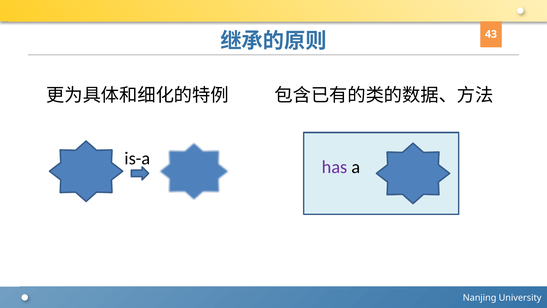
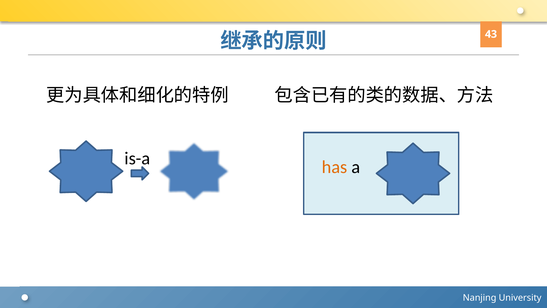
has colour: purple -> orange (335, 167)
